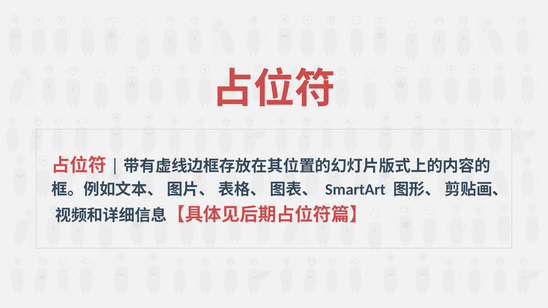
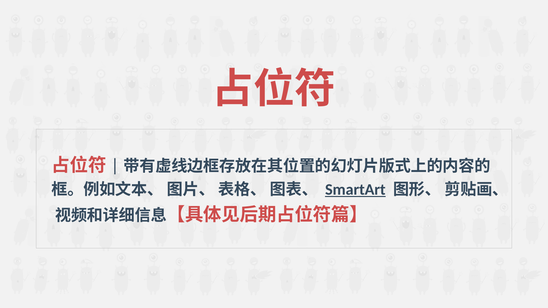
SmartArt underline: none -> present (355, 190)
